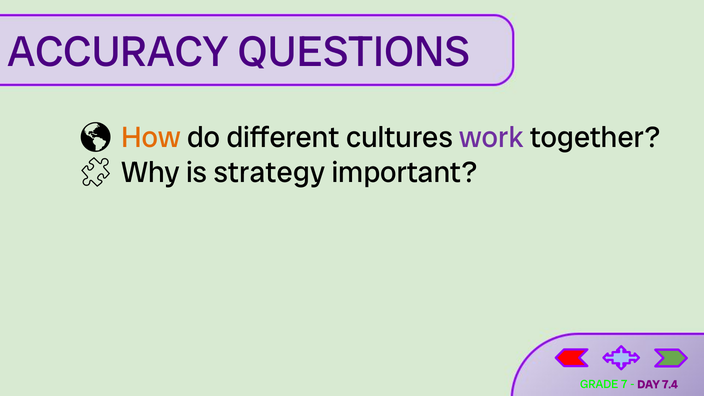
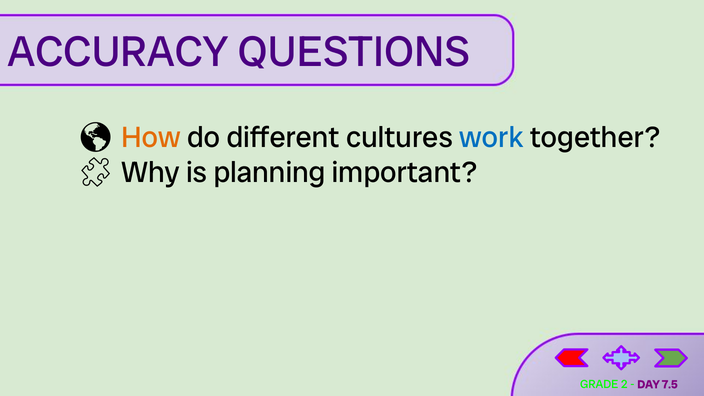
work colour: purple -> blue (492, 138)
strategy: strategy -> planning (270, 173)
7: 7 -> 2 (624, 384)
7.4: 7.4 -> 7.5 (670, 384)
